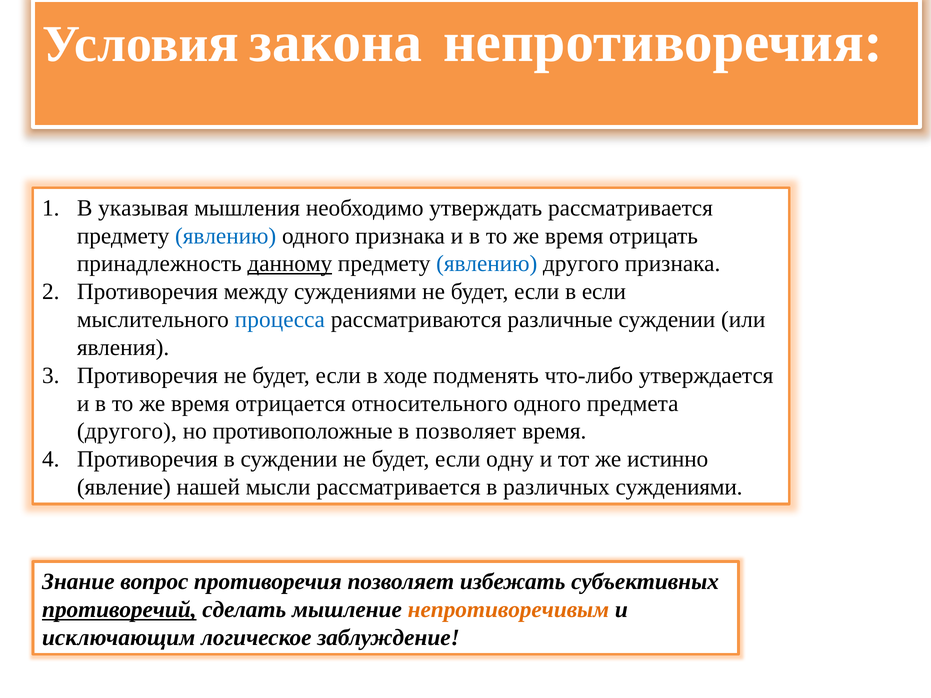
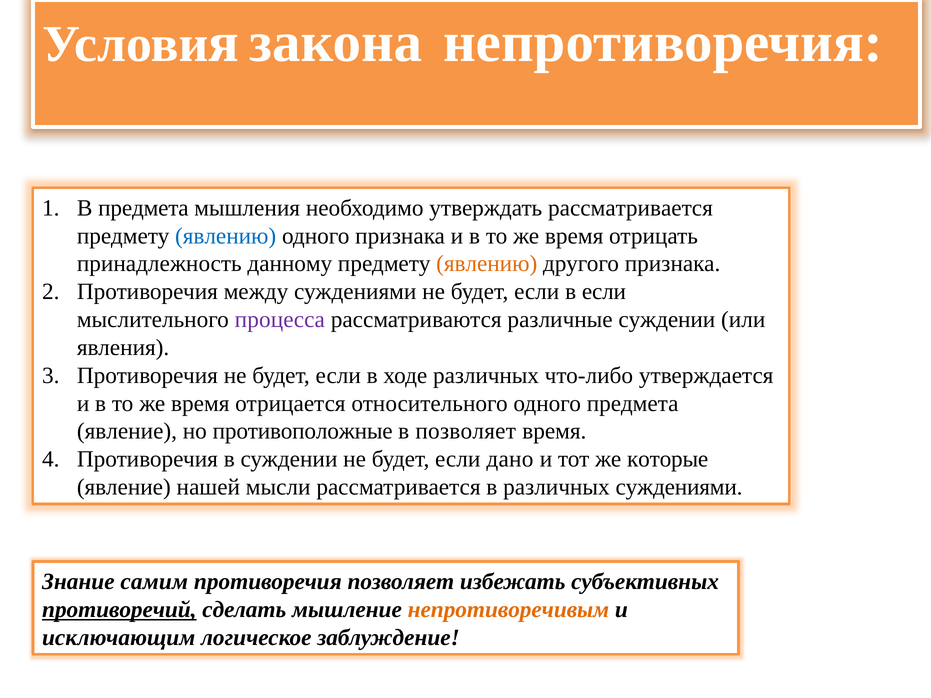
В указывая: указывая -> предмета (143, 208)
данному underline: present -> none (290, 264)
явлению colour: blue -> orange (487, 264)
процесса colour: blue -> purple (280, 320)
ходе подменять: подменять -> различных (486, 376)
другого: другого -> явление (127, 431)
одну: одну -> дано (510, 459)
истинно: истинно -> которые (668, 459)
вопрос: вопрос -> самим (154, 582)
